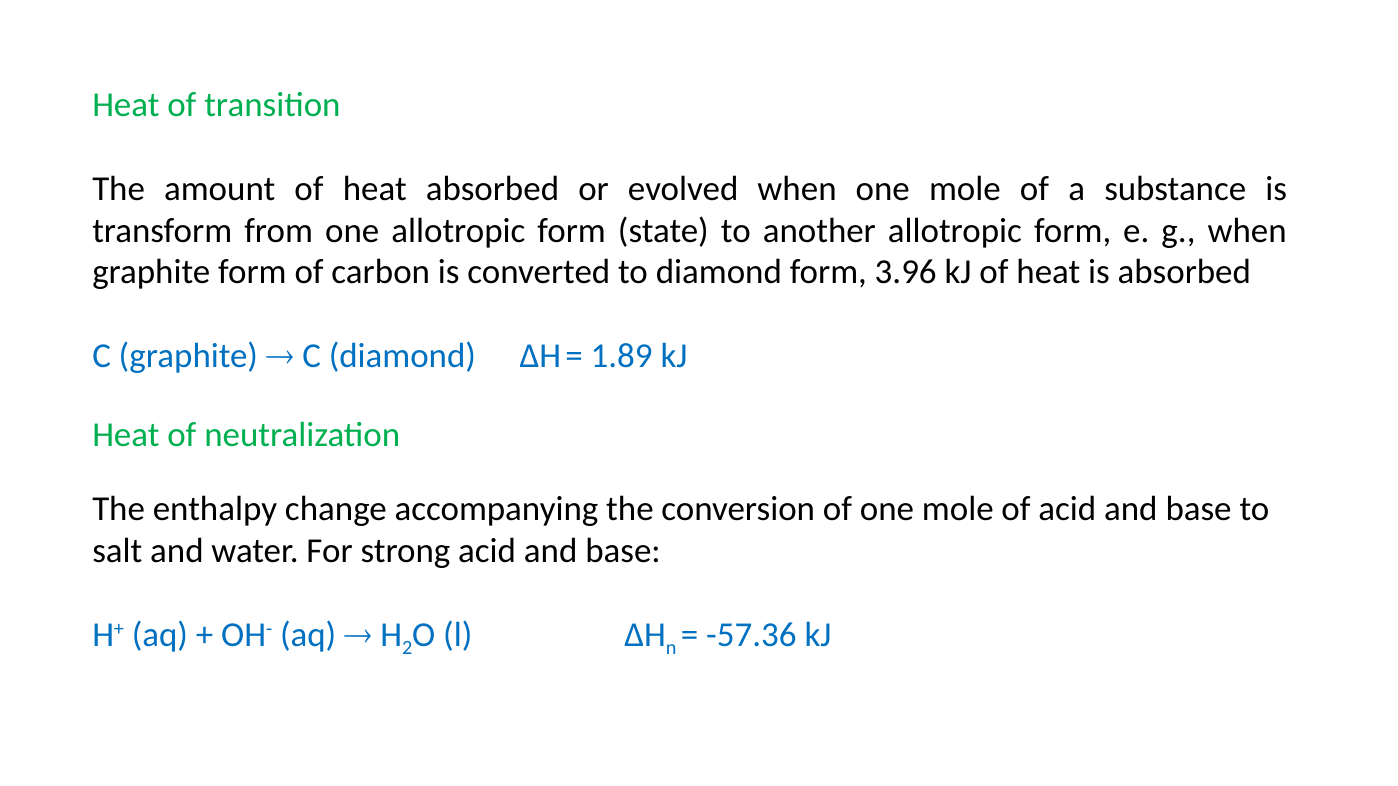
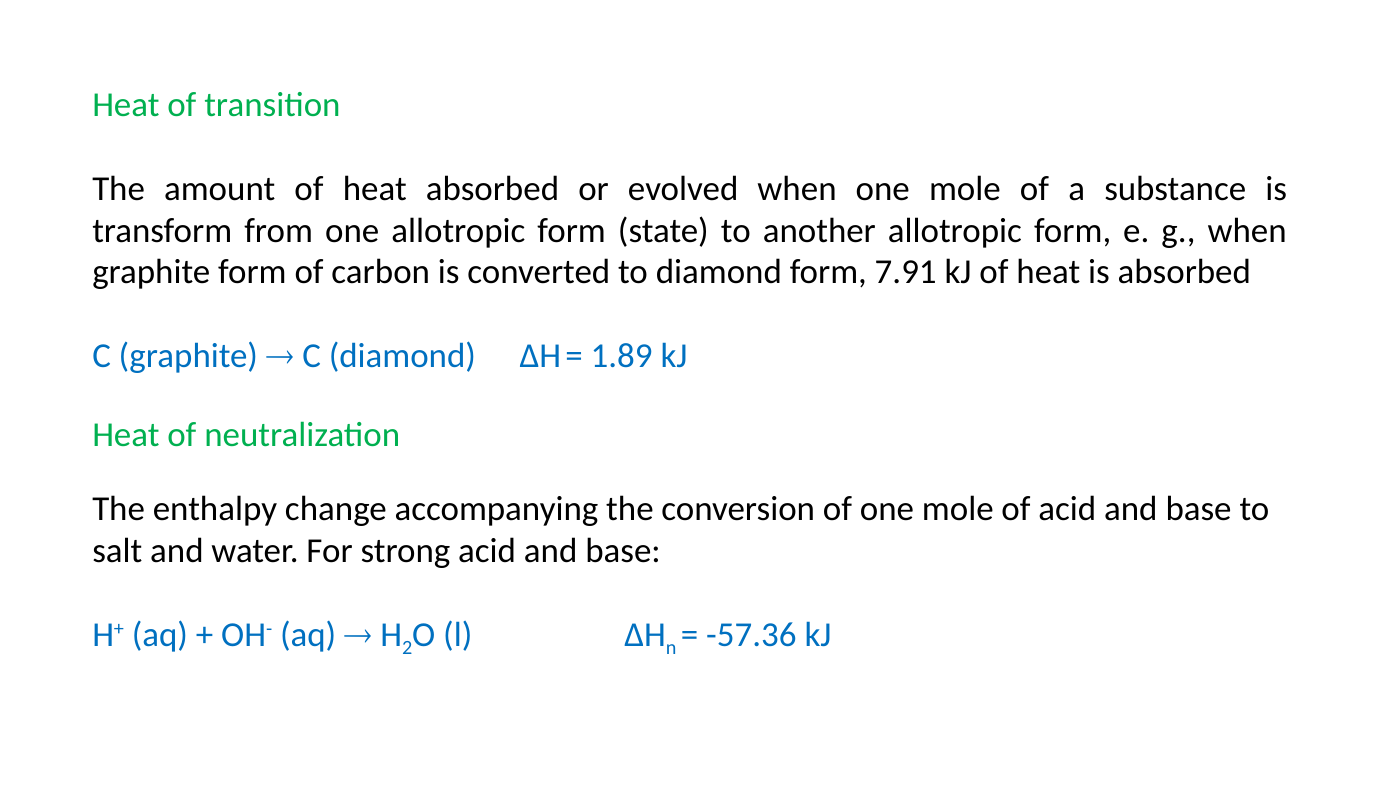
3.96: 3.96 -> 7.91 (906, 273)
